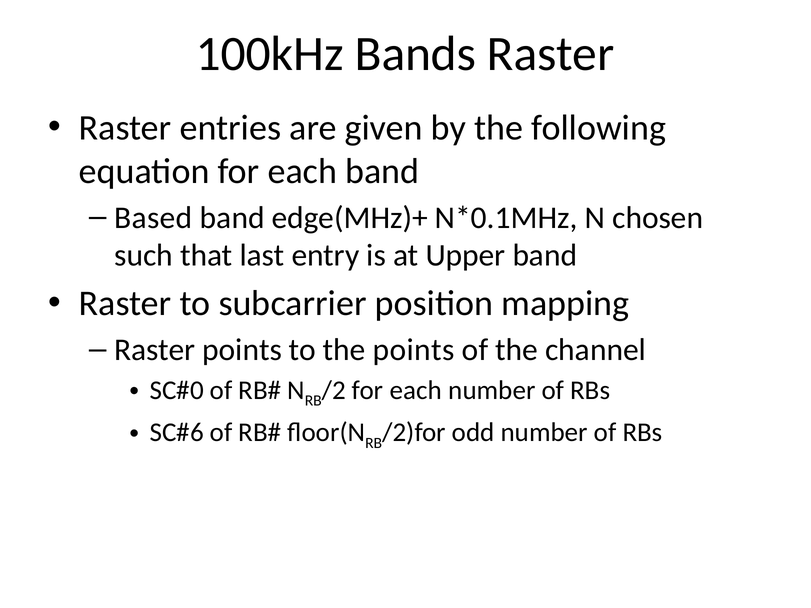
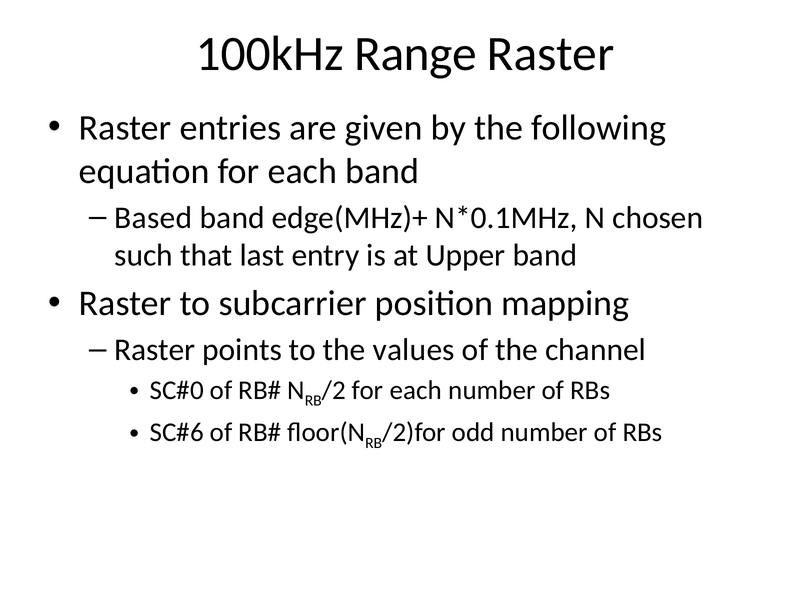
Bands: Bands -> Range (416, 54)
the points: points -> values (414, 350)
